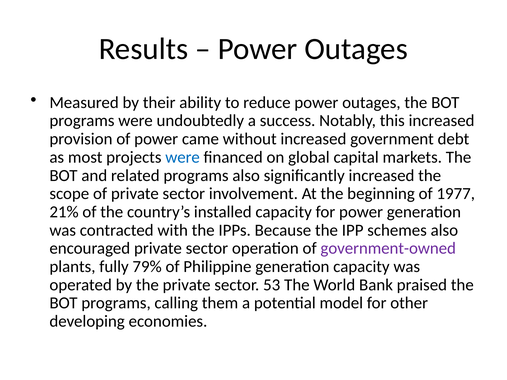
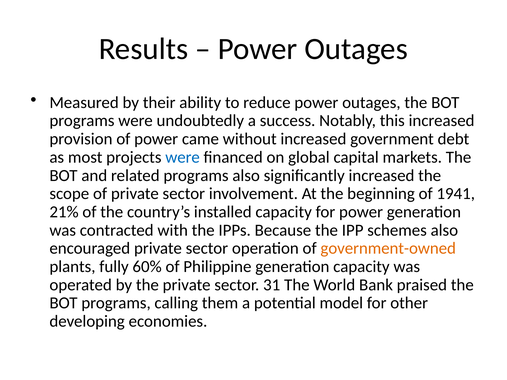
1977: 1977 -> 1941 (456, 194)
government-owned colour: purple -> orange (388, 249)
79%: 79% -> 60% (147, 267)
53: 53 -> 31 (272, 285)
